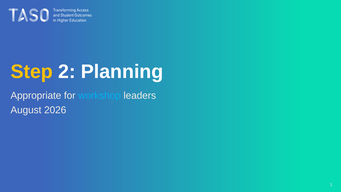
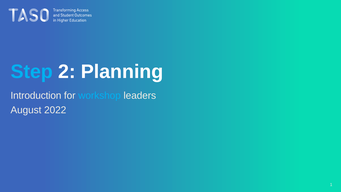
Step colour: yellow -> light blue (32, 72)
Appropriate: Appropriate -> Introduction (36, 96)
2026: 2026 -> 2022 (55, 110)
